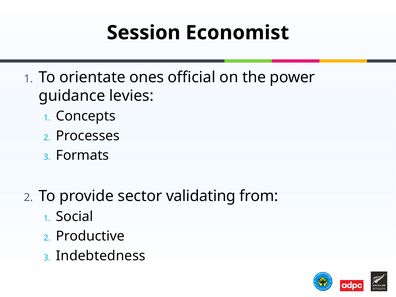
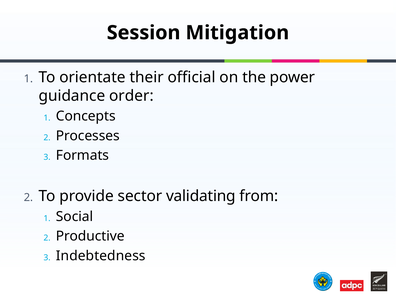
Economist: Economist -> Mitigation (237, 33)
ones: ones -> their (147, 77)
levies: levies -> order (131, 96)
